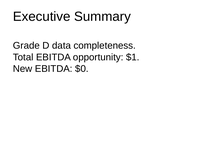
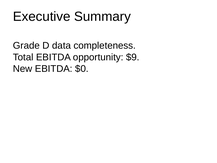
$1: $1 -> $9 (133, 57)
